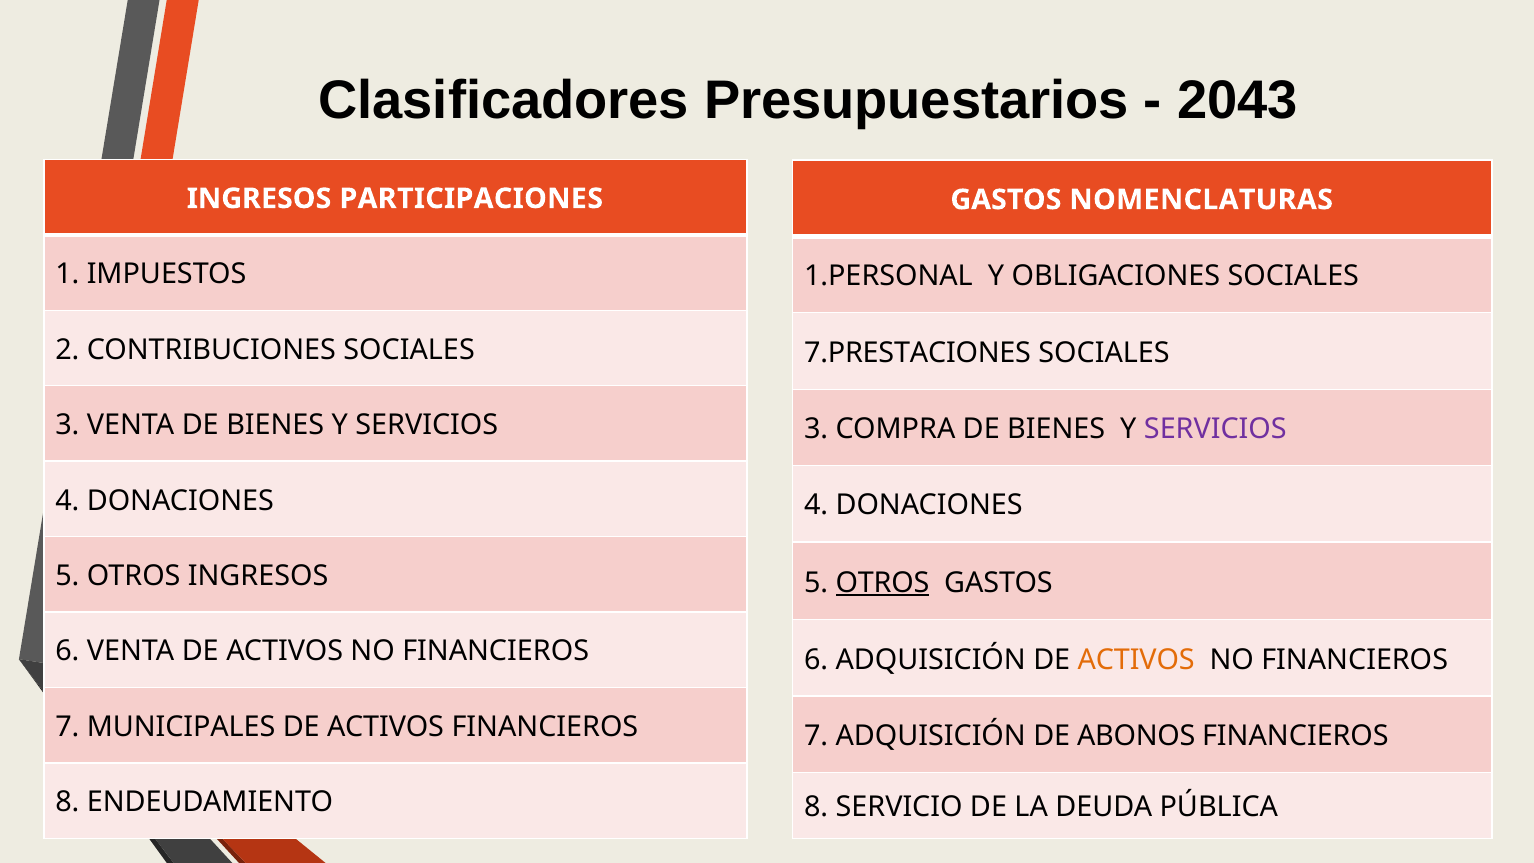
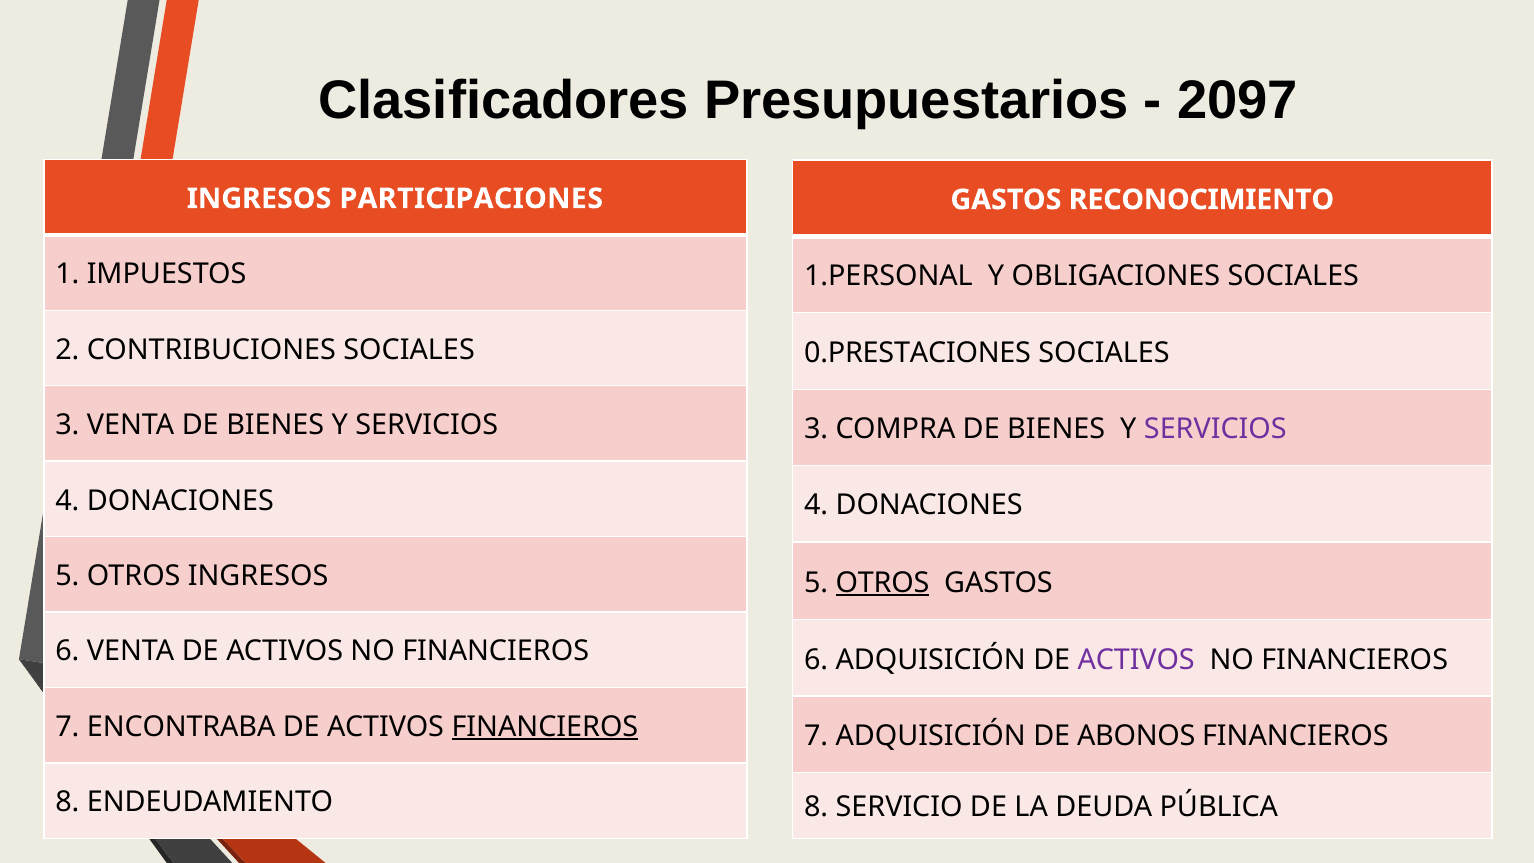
2043: 2043 -> 2097 (1237, 101)
NOMENCLATURAS: NOMENCLATURAS -> RECONOCIMIENTO (1201, 200)
7.PRESTACIONES: 7.PRESTACIONES -> 0.PRESTACIONES (918, 353)
ACTIVOS colour: orange -> purple (1136, 659)
MUNICIPALES: MUNICIPALES -> ENCONTRABA (181, 727)
FINANCIEROS underline: none -> present (545, 727)
